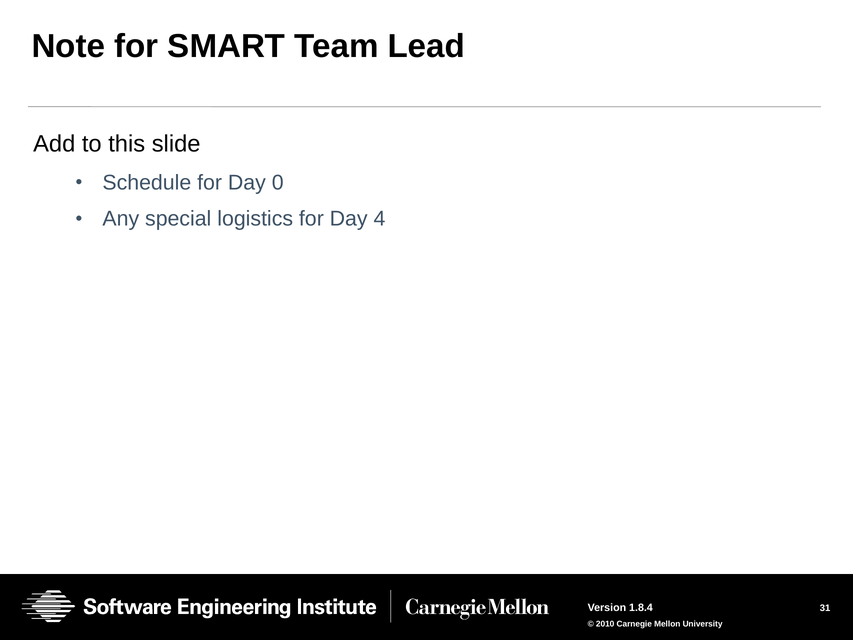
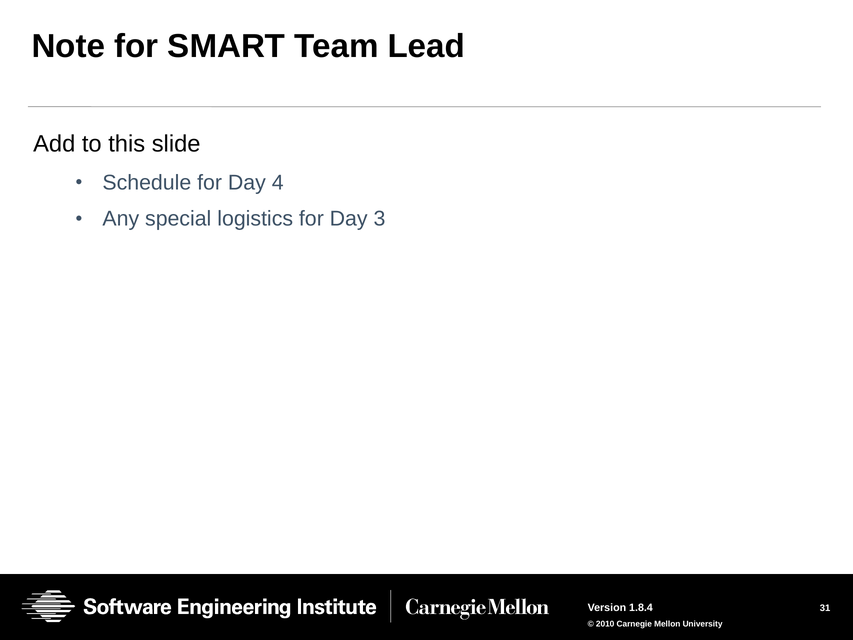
0: 0 -> 4 (278, 183)
4: 4 -> 3 (379, 219)
